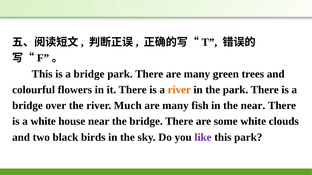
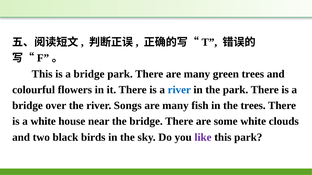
river colour: orange -> blue (179, 90)
Much: Much -> Songs (128, 106)
the near: near -> trees (253, 106)
